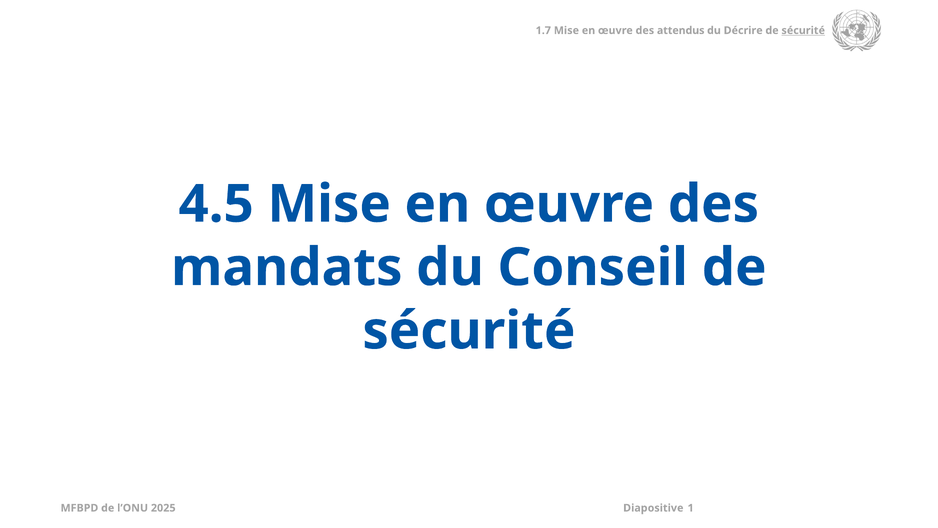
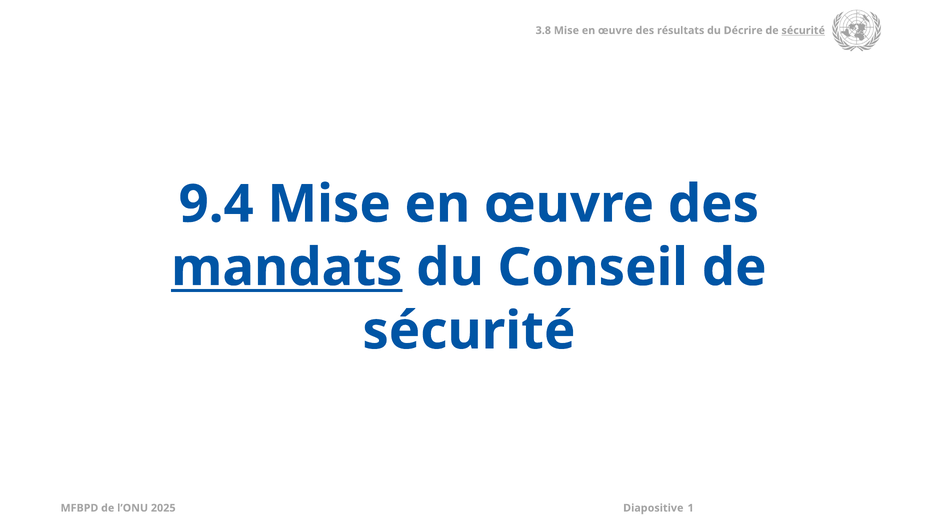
1.7: 1.7 -> 3.8 (543, 30)
attendus: attendus -> résultats (681, 30)
4.5: 4.5 -> 9.4 (216, 204)
mandats underline: none -> present (287, 267)
